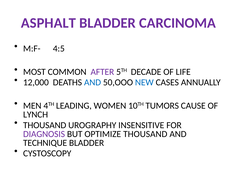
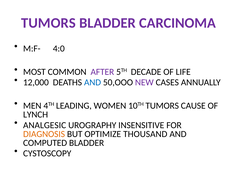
ASPHALT: ASPHALT -> TUMORS (48, 23)
4:5: 4:5 -> 4:0 (59, 48)
NEW colour: blue -> purple (144, 82)
THOUSAND: THOUSAND -> ANALGESIC (45, 125)
DIAGNOSIS colour: purple -> orange (44, 134)
TECHNIQUE: TECHNIQUE -> COMPUTED (45, 143)
